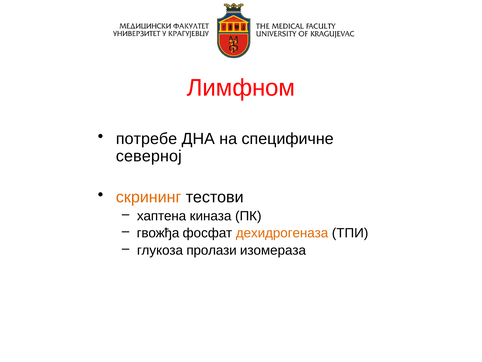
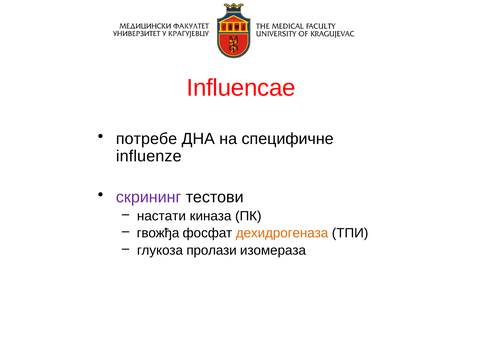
Лимфном: Лимфном -> Influencae (241, 88)
северној: северној -> influenze (149, 156)
скрининг colour: orange -> purple (149, 197)
хаптена: хаптена -> настати (161, 216)
